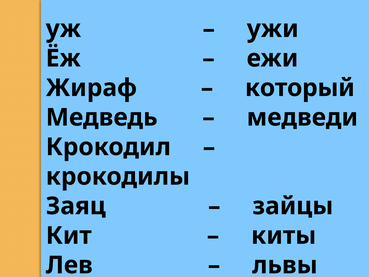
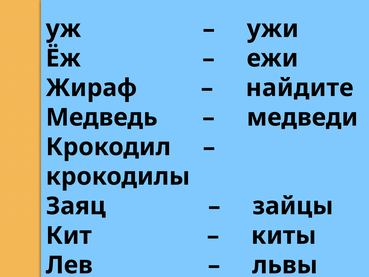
который: который -> найдите (300, 88)
